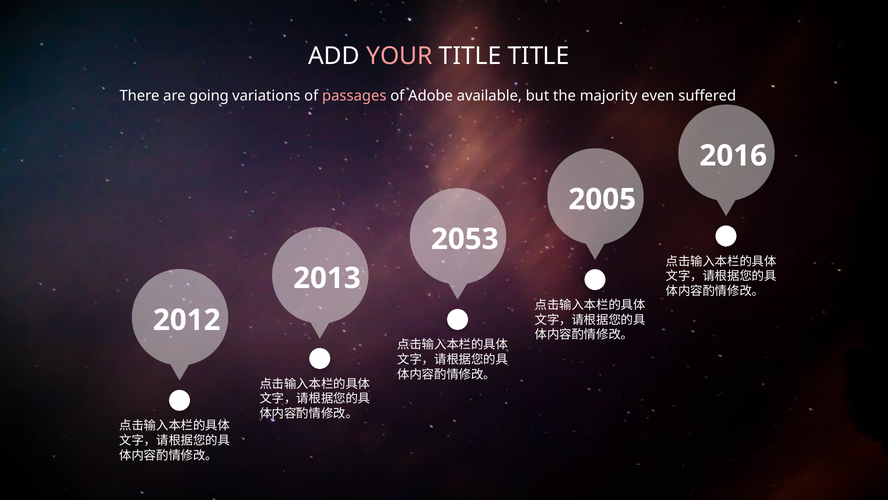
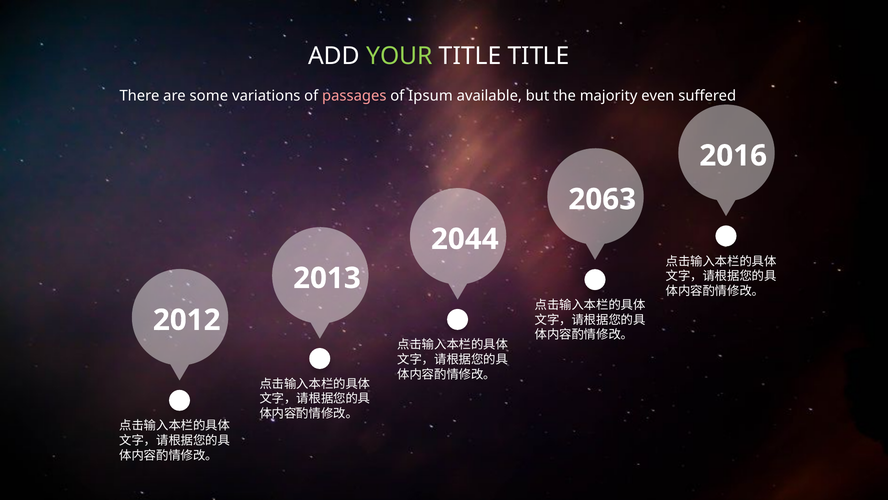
YOUR colour: pink -> light green (399, 56)
going: going -> some (209, 96)
Adobe: Adobe -> Ipsum (430, 96)
2005: 2005 -> 2063 (602, 199)
2053: 2053 -> 2044 (465, 239)
